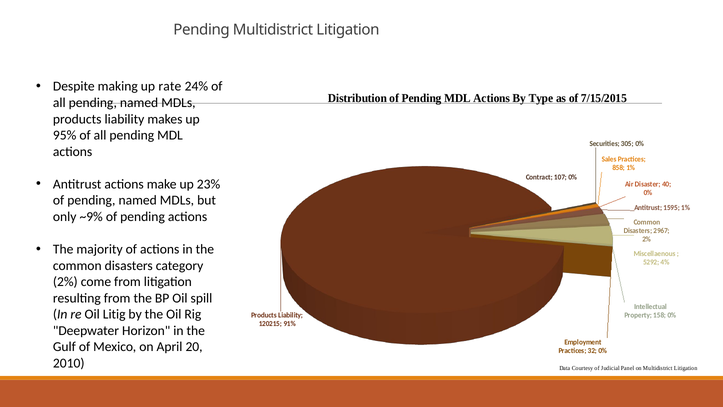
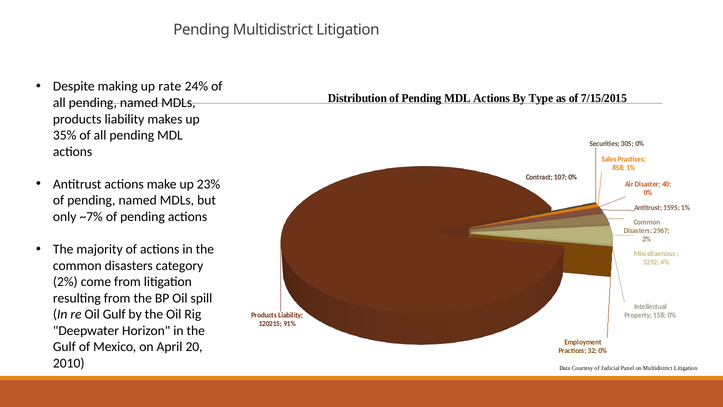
95%: 95% -> 35% (65, 135)
~9%: ~9% -> ~7% (91, 217)
Oil Litig: Litig -> Gulf (114, 314)
